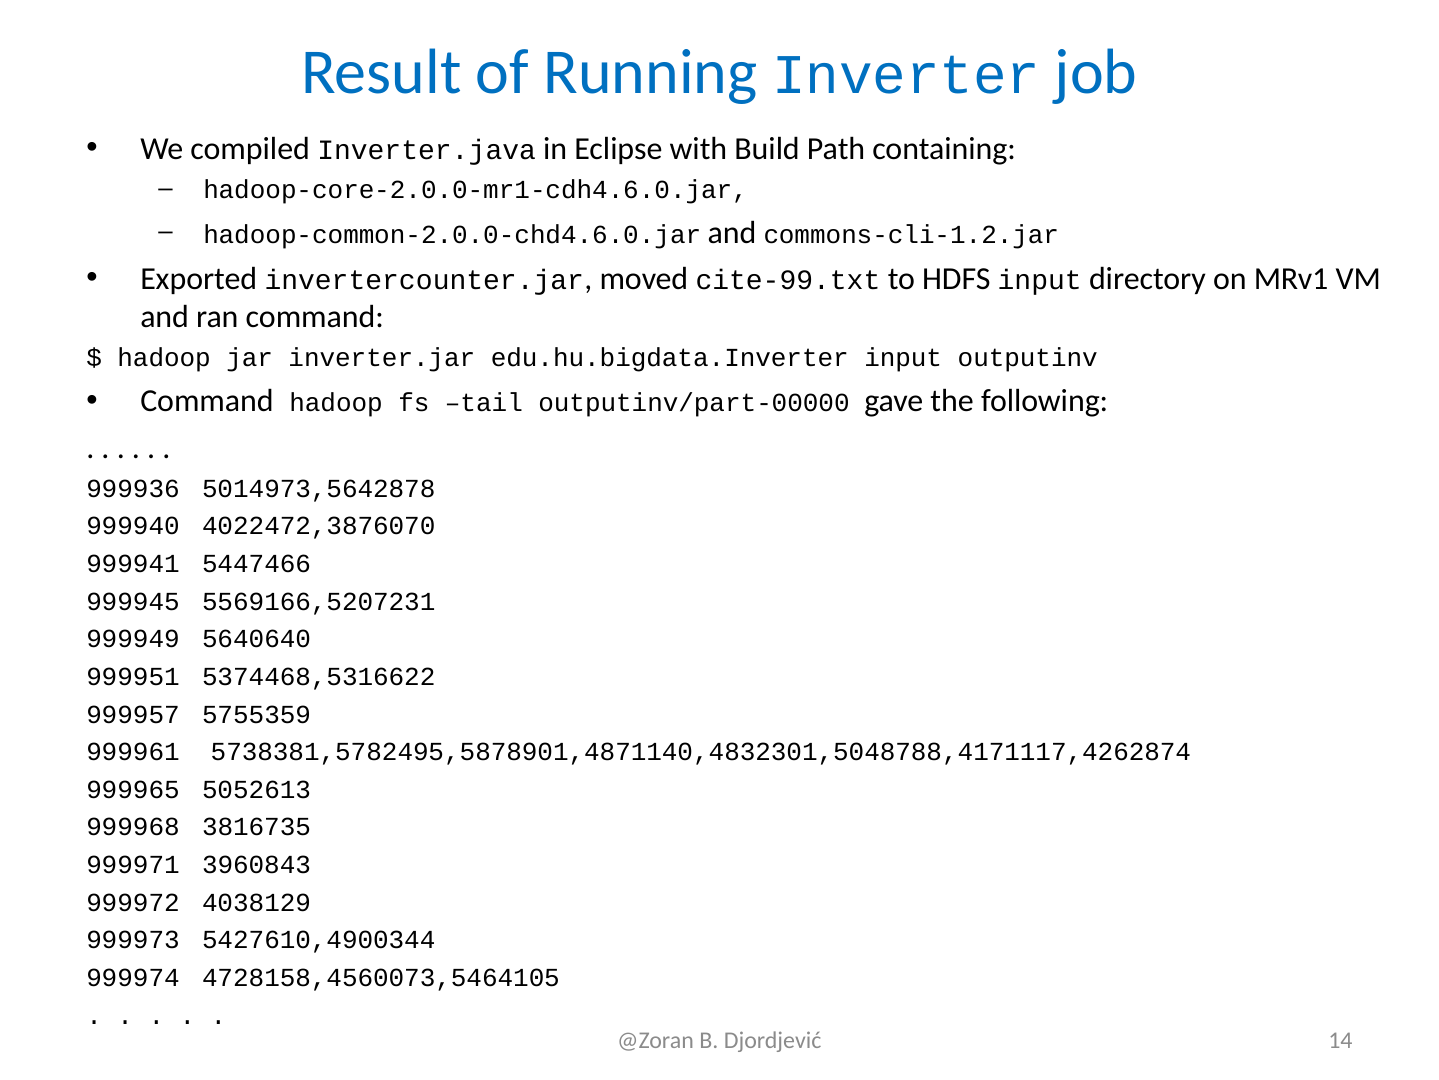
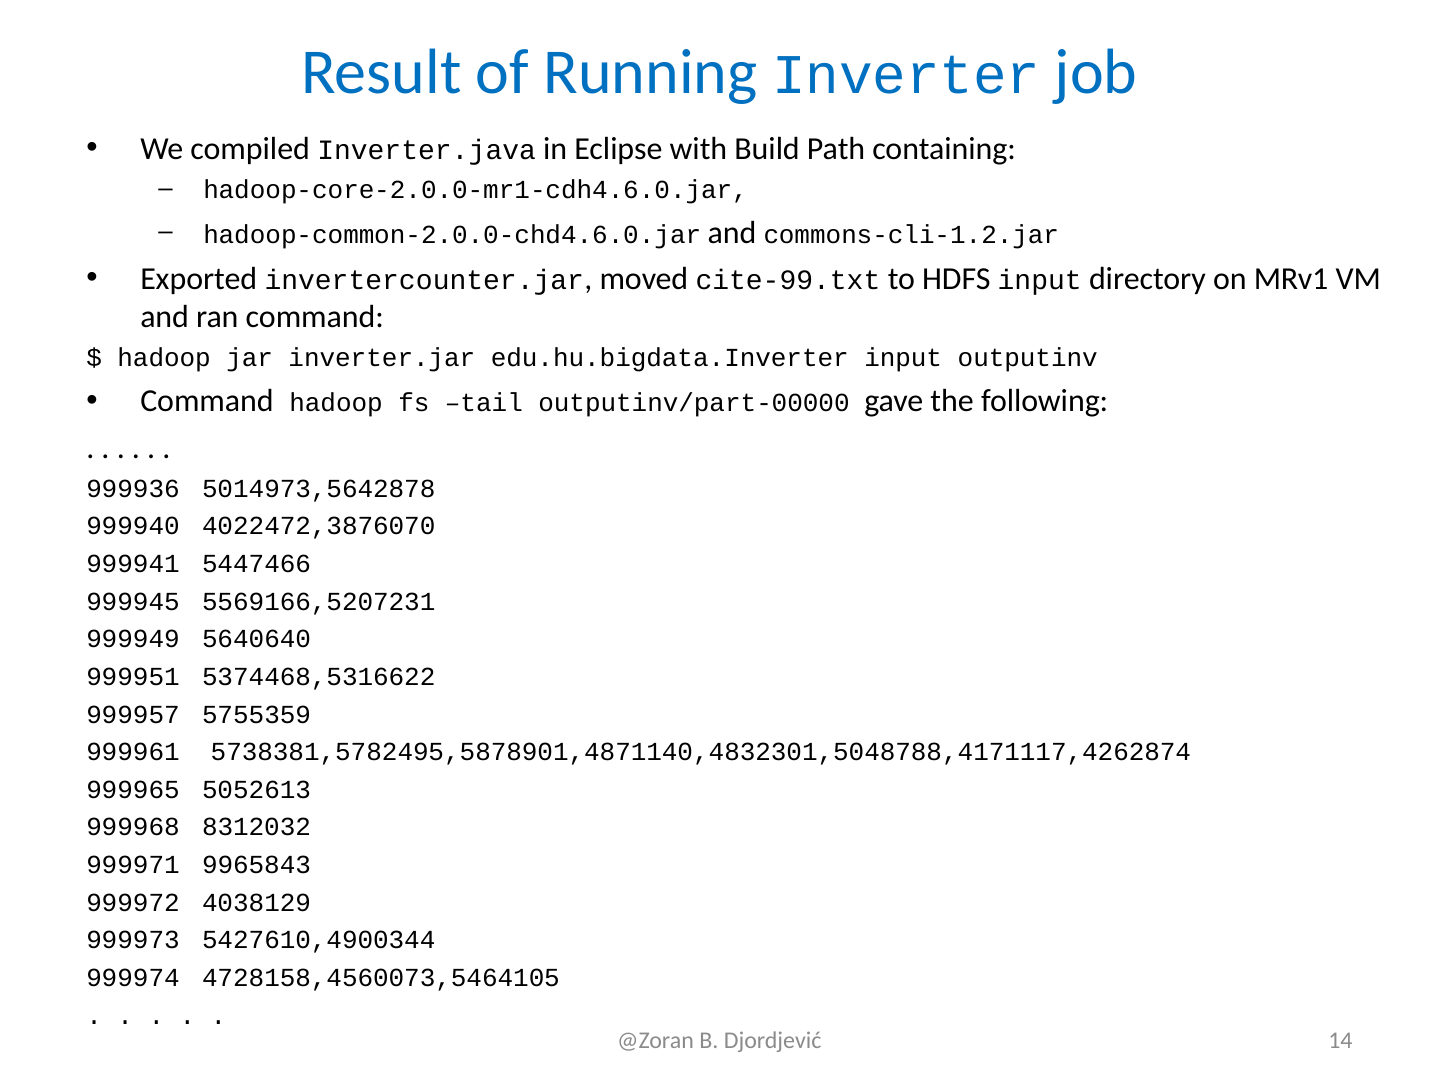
3816735: 3816735 -> 8312032 (257, 827)
3960843: 3960843 -> 9965843 (257, 864)
